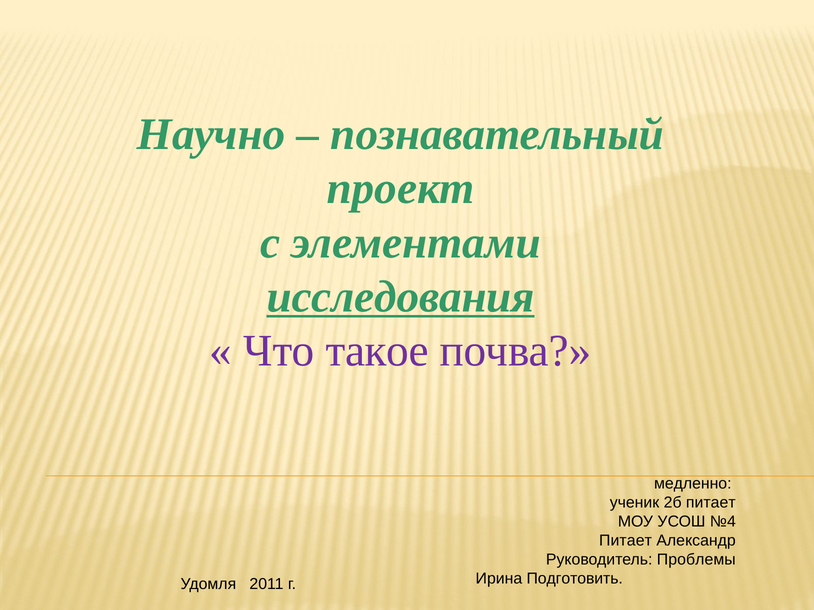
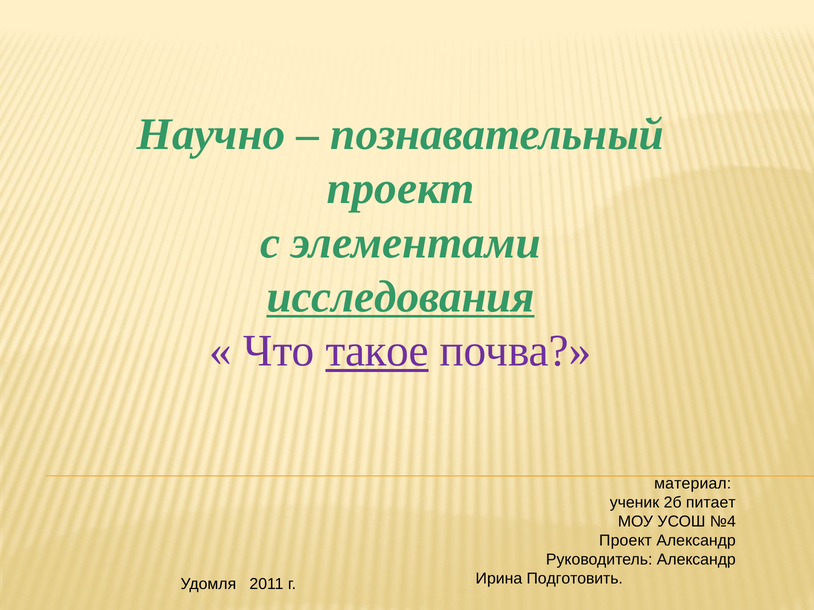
такое underline: none -> present (377, 351)
медленно: медленно -> материал (693, 484)
Питает: Питает -> Проект (625, 541)
Руководитель Проблемы: Проблемы -> Александр (696, 560)
